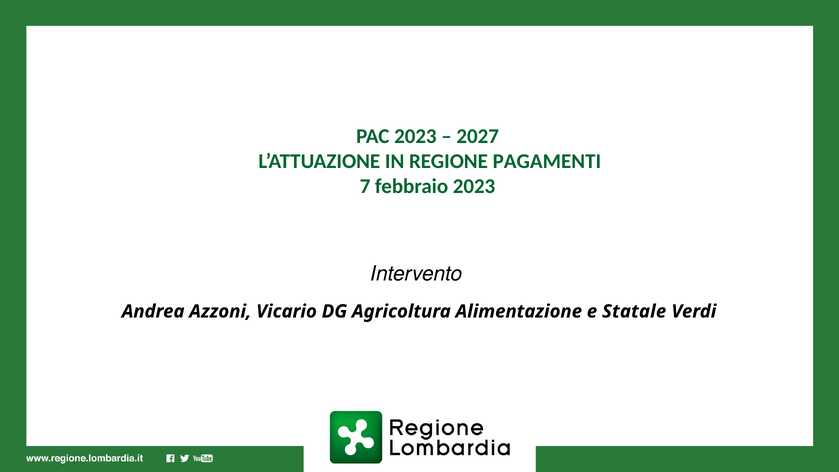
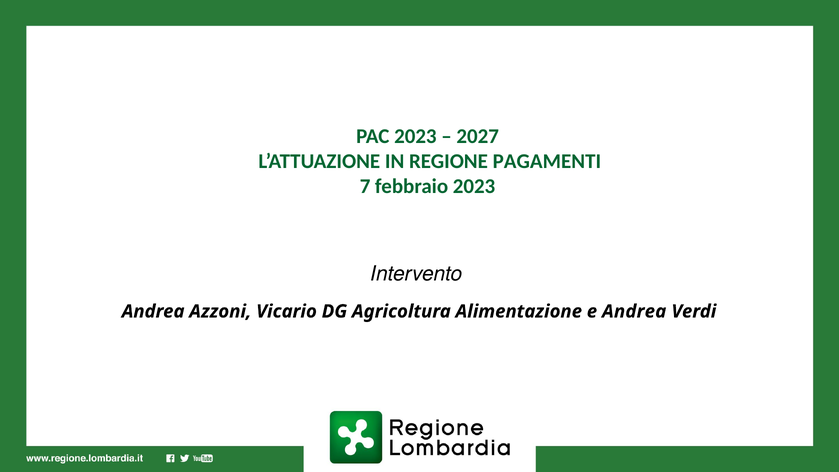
e Statale: Statale -> Andrea (634, 311)
